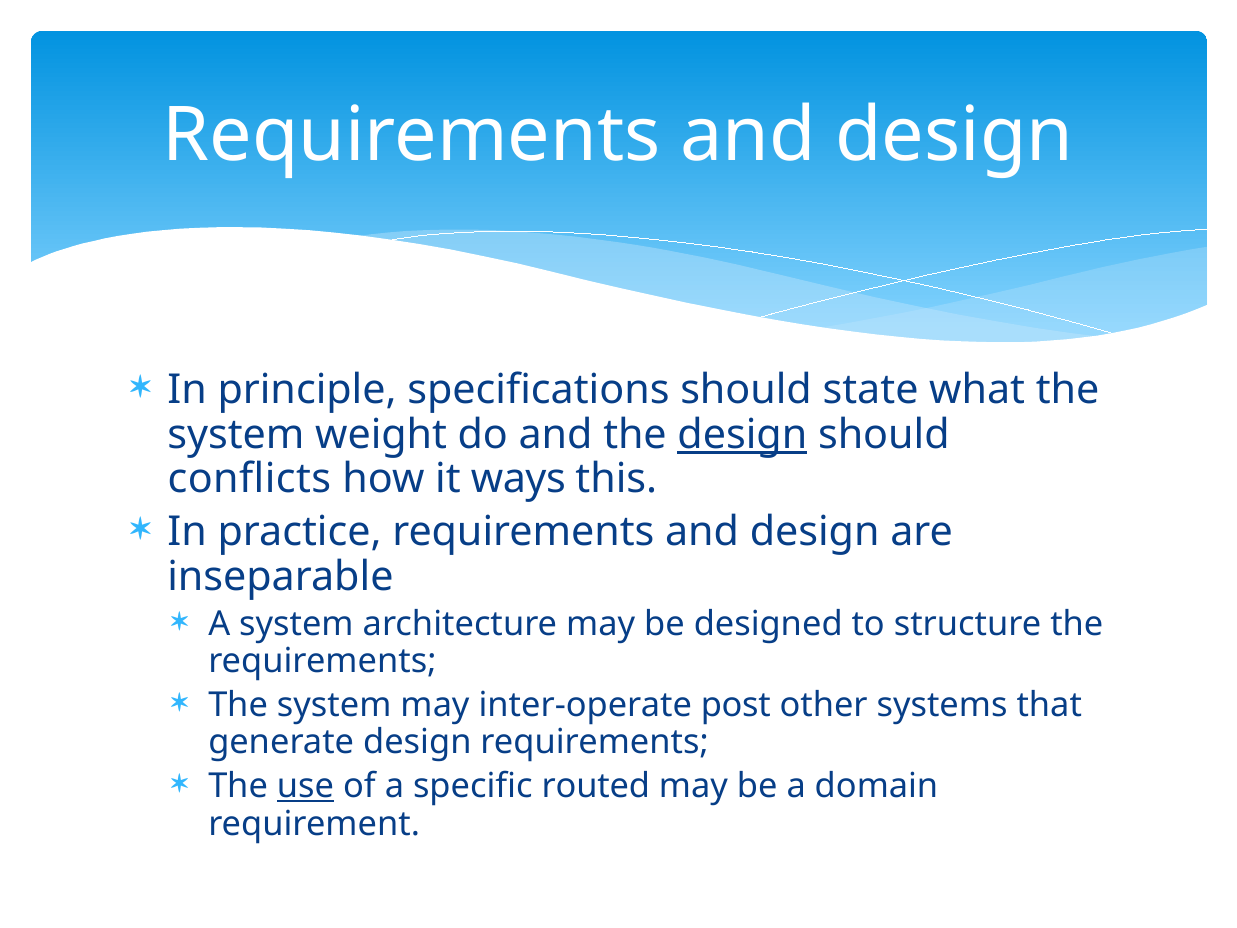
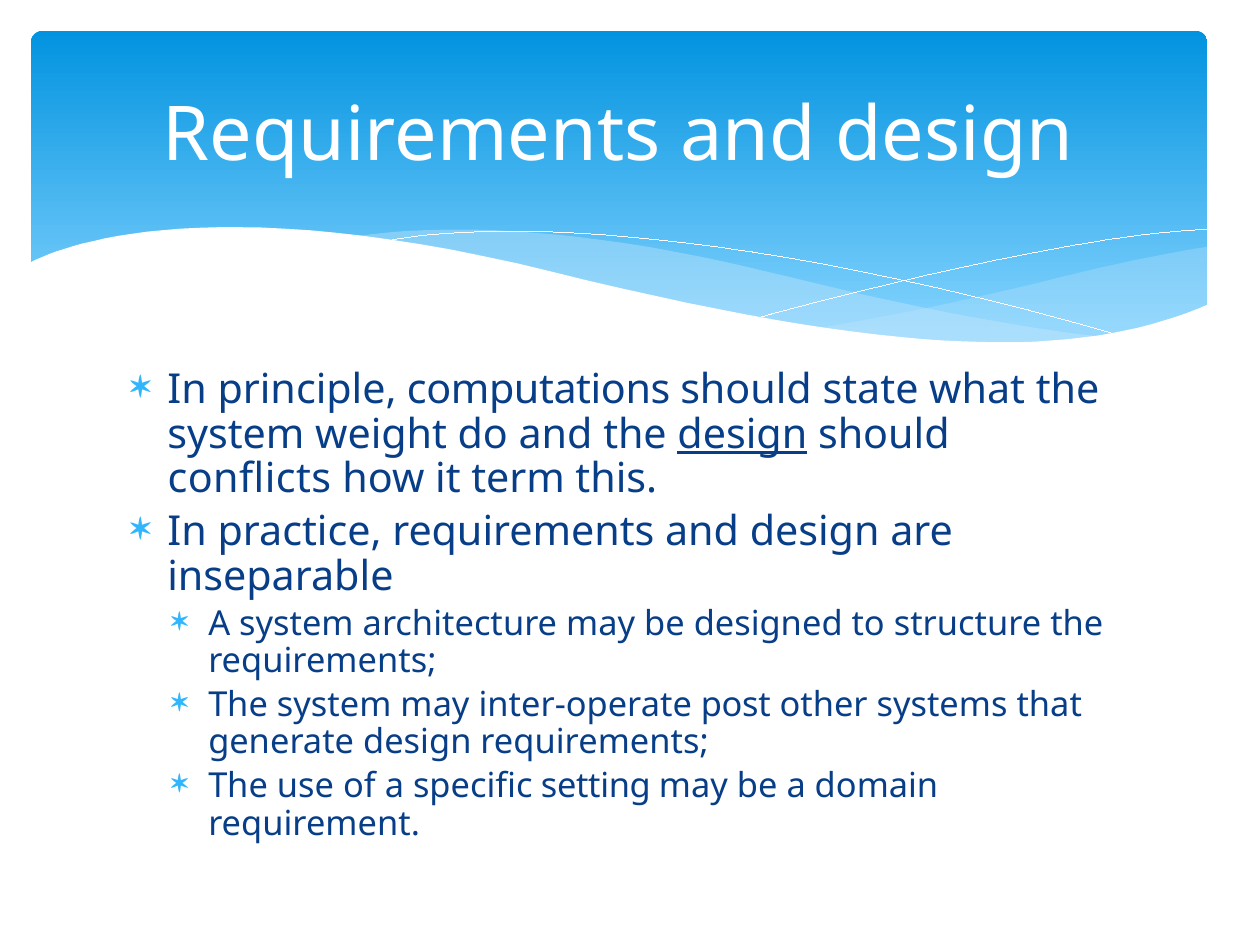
specifications: specifications -> computations (539, 390)
ways: ways -> term (518, 479)
use underline: present -> none (306, 786)
routed: routed -> setting (596, 786)
